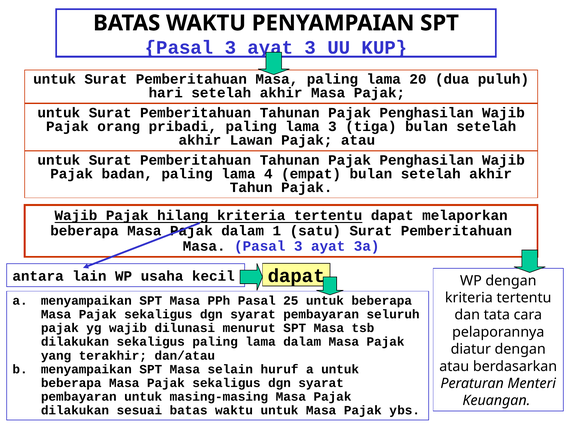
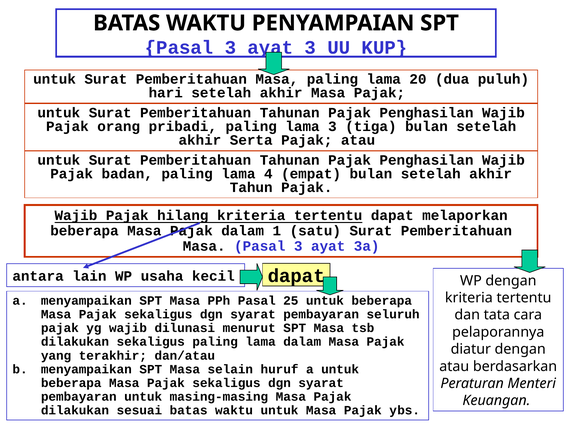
Lawan: Lawan -> Serta (251, 140)
